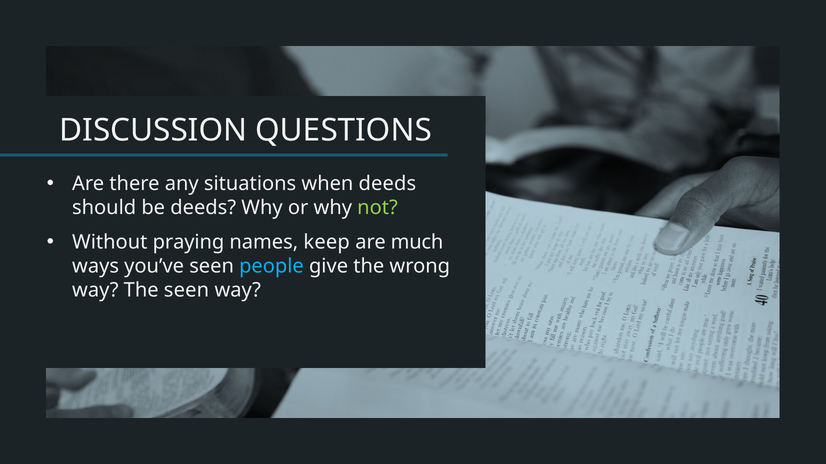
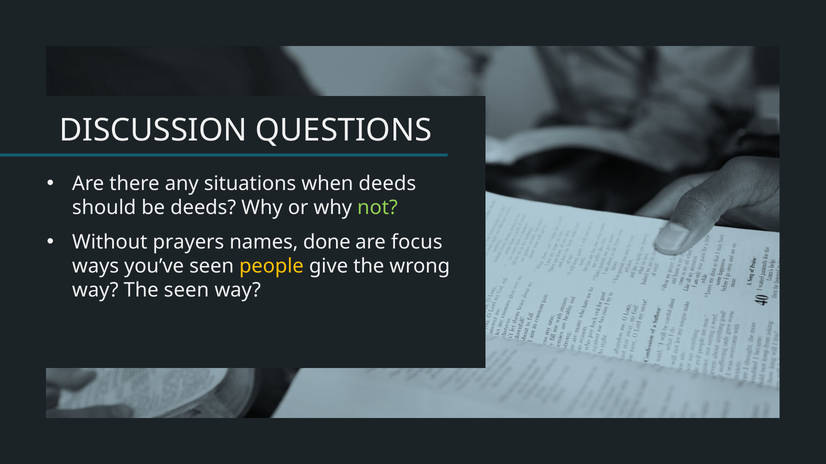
praying: praying -> prayers (188, 242)
keep: keep -> done (327, 242)
much: much -> focus (417, 242)
people colour: light blue -> yellow (271, 266)
